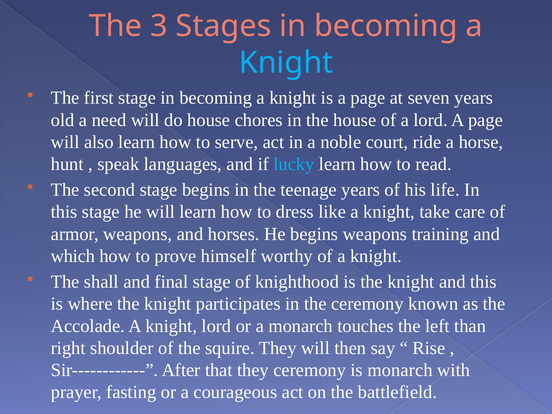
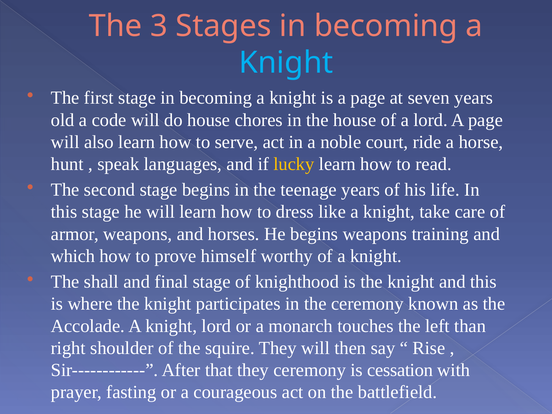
need: need -> code (109, 120)
lucky colour: light blue -> yellow (294, 164)
is monarch: monarch -> cessation (400, 370)
